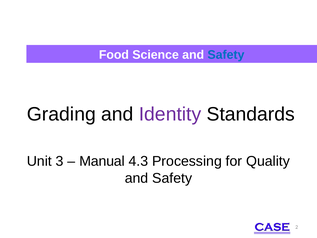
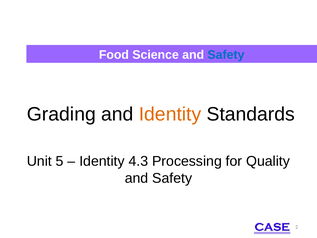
Identity colour: purple -> orange (170, 114)
3: 3 -> 5 (60, 161)
Manual: Manual -> Identity (102, 161)
